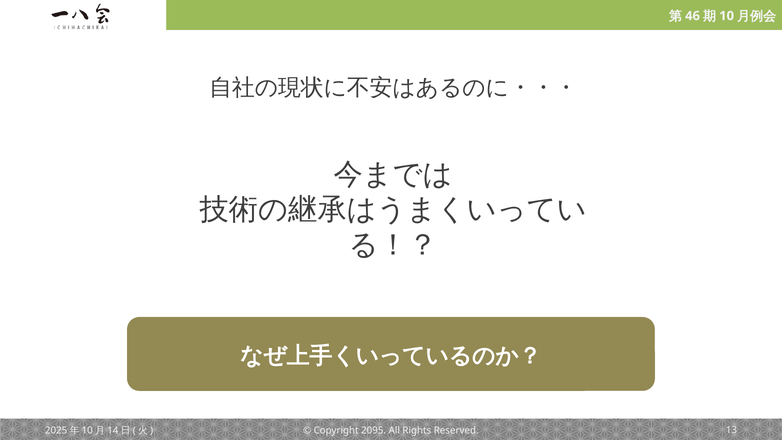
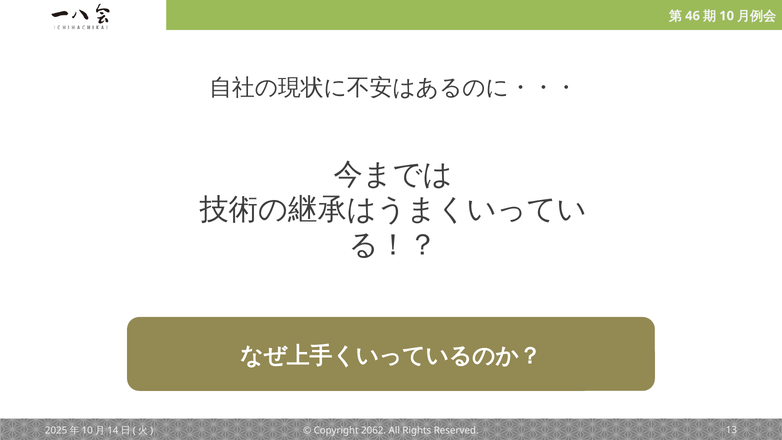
2095: 2095 -> 2062 (374, 431)
